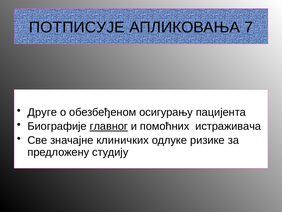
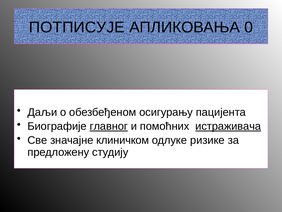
7: 7 -> 0 (249, 27)
Друге: Друге -> Даљи (42, 112)
истраживача underline: none -> present (228, 126)
клиничких: клиничких -> клиничком (123, 140)
